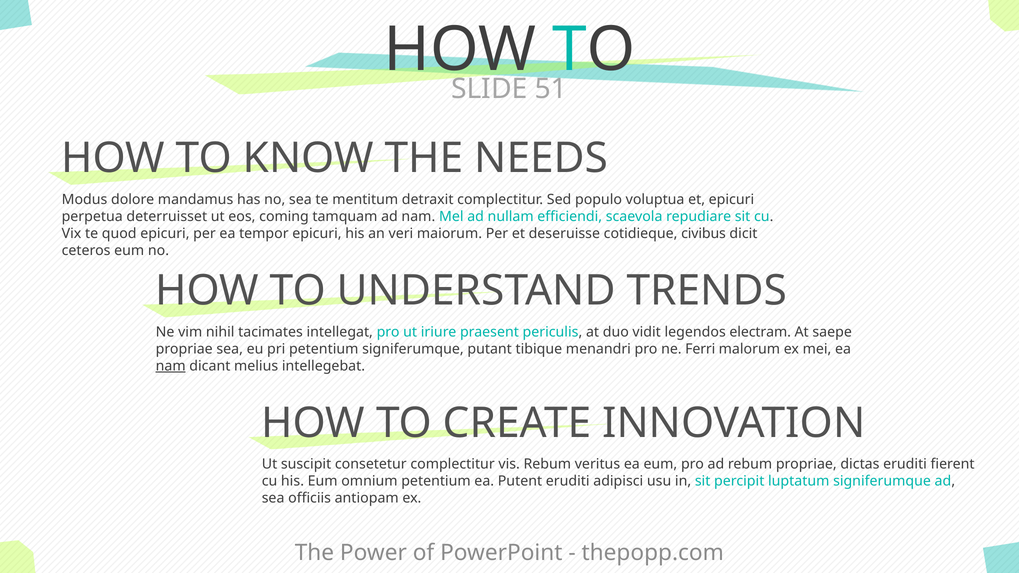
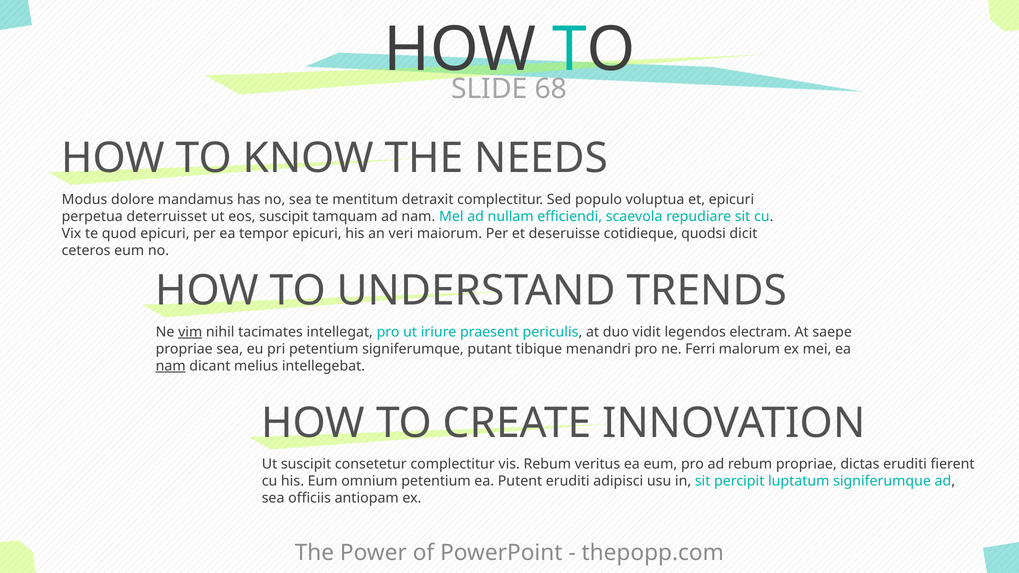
51: 51 -> 68 (551, 89)
eos coming: coming -> suscipit (284, 217)
civibus: civibus -> quodsi (704, 234)
vim underline: none -> present (190, 332)
